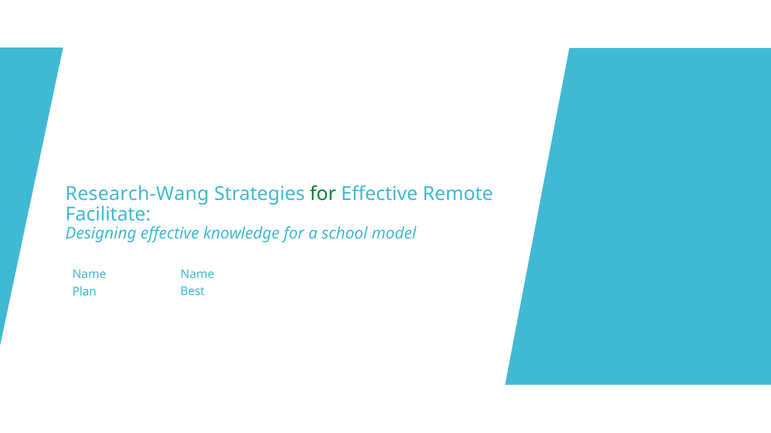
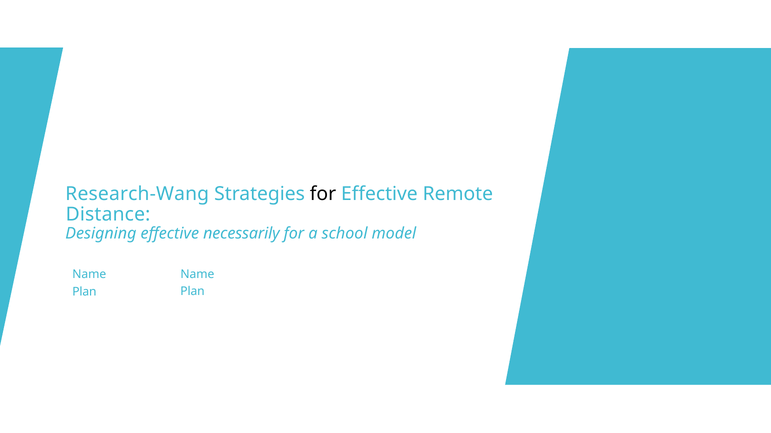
for colour: green -> black (323, 194)
Facilitate: Facilitate -> Distance (108, 215)
knowledge: knowledge -> necessarily (241, 234)
Best: Best -> Plan (192, 292)
